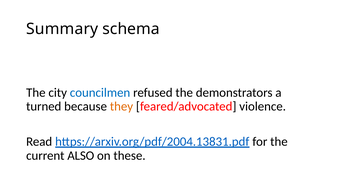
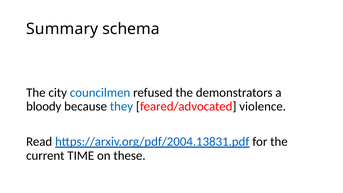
turned: turned -> bloody (44, 106)
they colour: orange -> blue (121, 106)
ALSO: ALSO -> TIME (81, 156)
